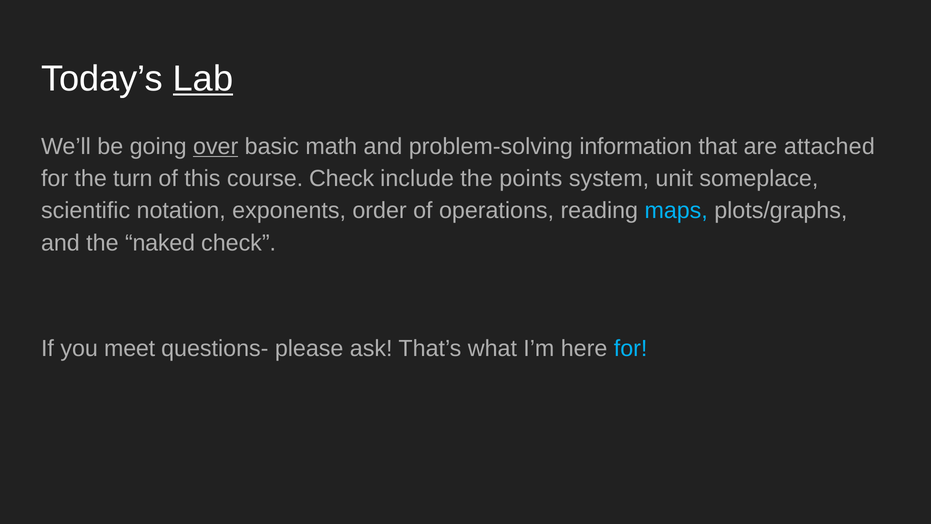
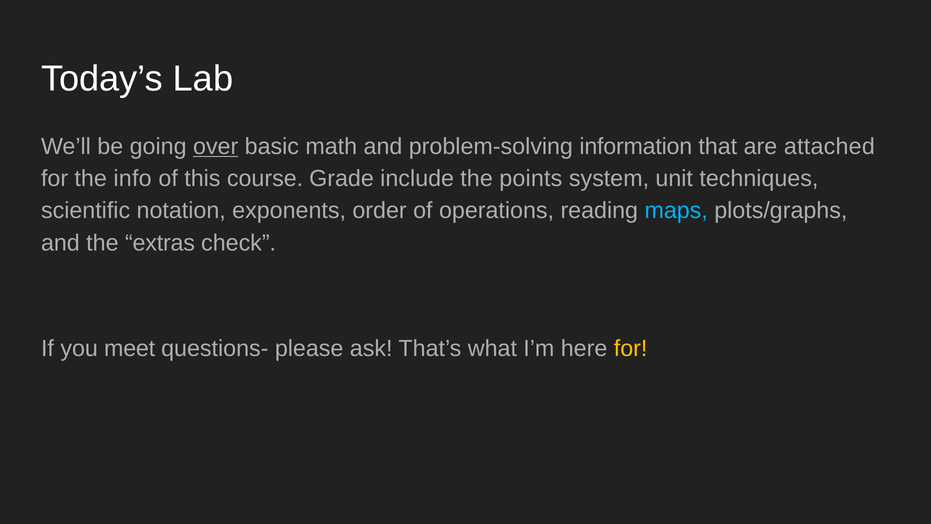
Lab underline: present -> none (203, 79)
turn: turn -> info (133, 179)
course Check: Check -> Grade (342, 179)
someplace: someplace -> techniques (759, 179)
naked: naked -> extras (160, 243)
for colour: light blue -> yellow (631, 348)
